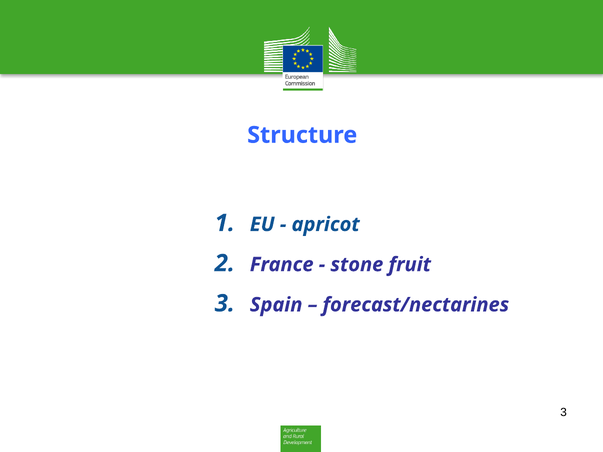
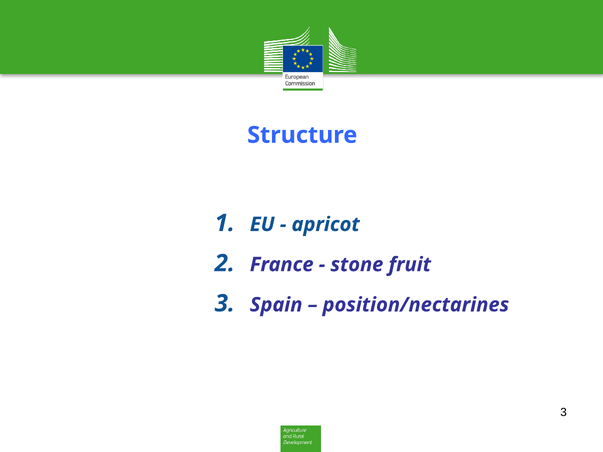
forecast/nectarines: forecast/nectarines -> position/nectarines (416, 305)
